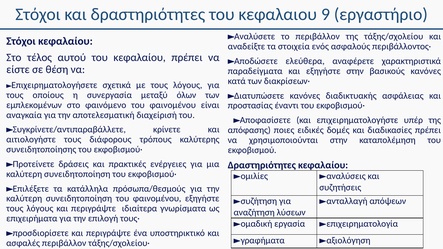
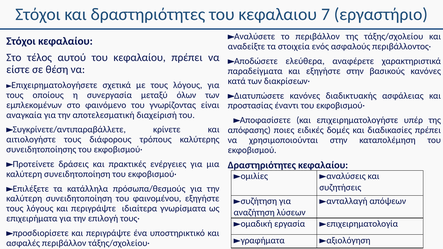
9: 9 -> 7 (326, 14)
φαινόμενο του φαινομένου: φαινομένου -> γνωρίζοντας (173, 105)
